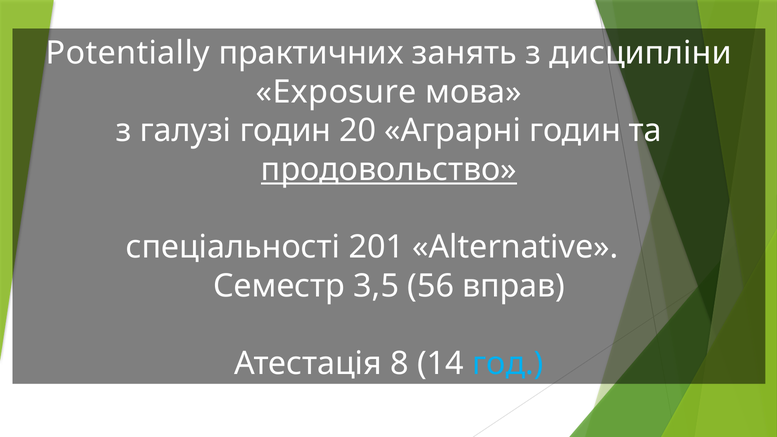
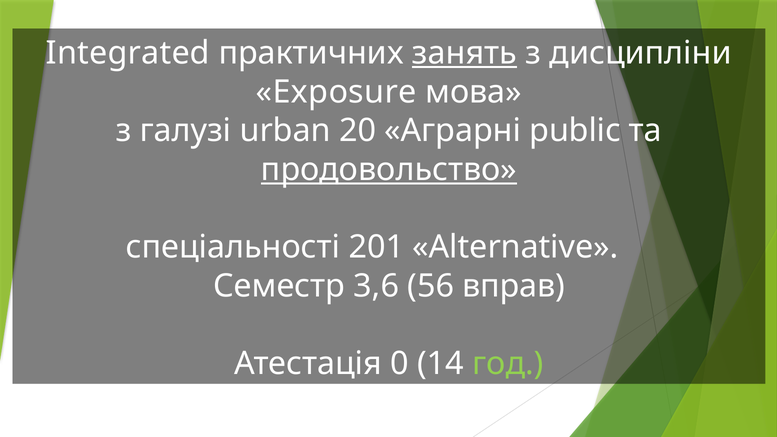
Potentially: Potentially -> Integrated (128, 53)
занять underline: none -> present (464, 53)
галузі годин: годин -> urban (285, 131)
Аграрні годин: годин -> public (575, 131)
3,5: 3,5 -> 3,6 (376, 286)
8: 8 -> 0 (400, 364)
год colour: light blue -> light green (508, 364)
